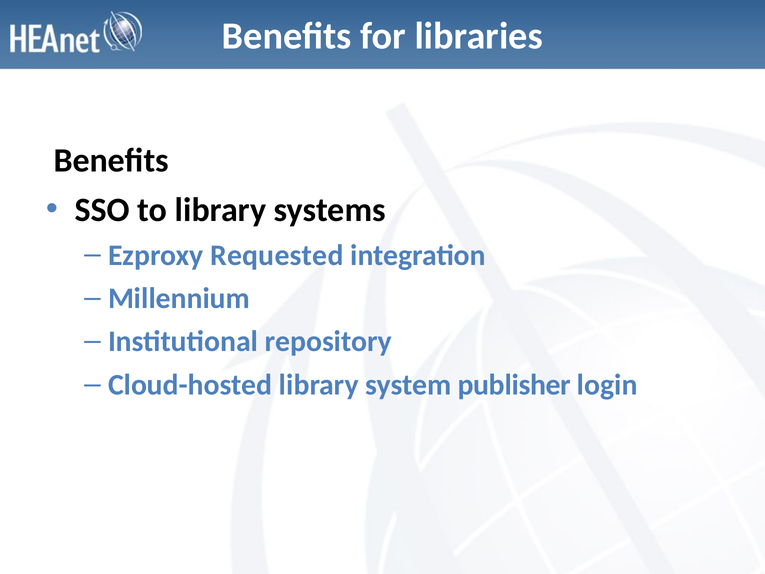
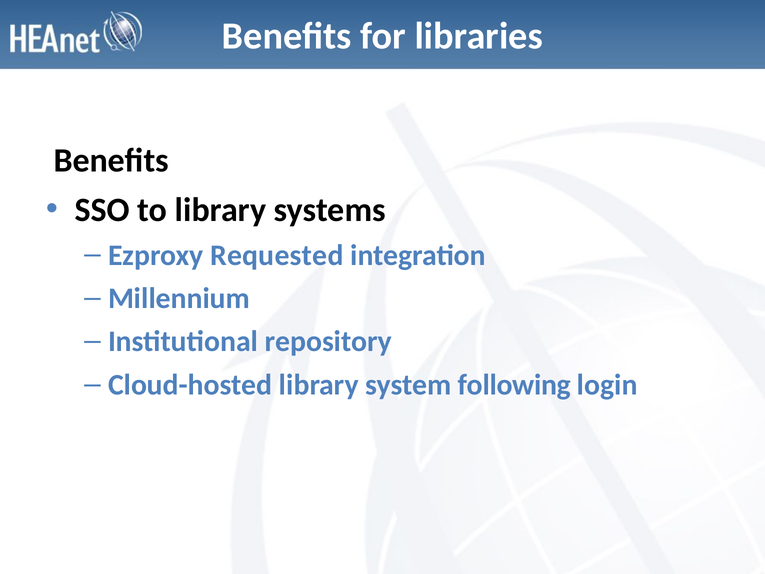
publisher: publisher -> following (514, 385)
